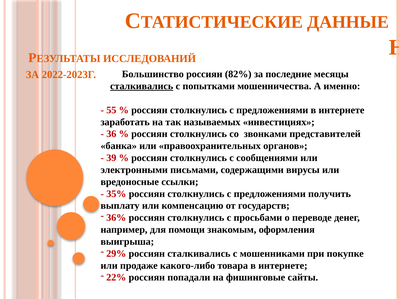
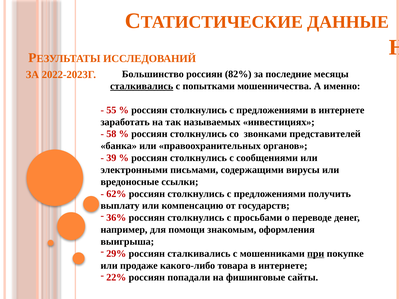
36: 36 -> 58 (111, 134)
35%: 35% -> 62% (116, 194)
при underline: none -> present (316, 254)
